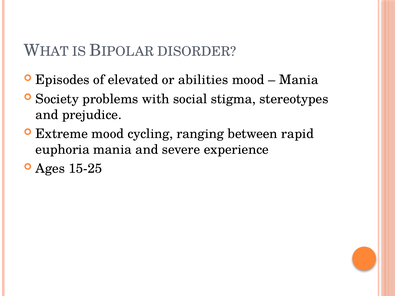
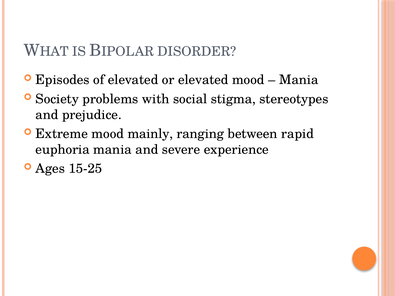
or abilities: abilities -> elevated (203, 80)
cycling: cycling -> mainly (150, 134)
